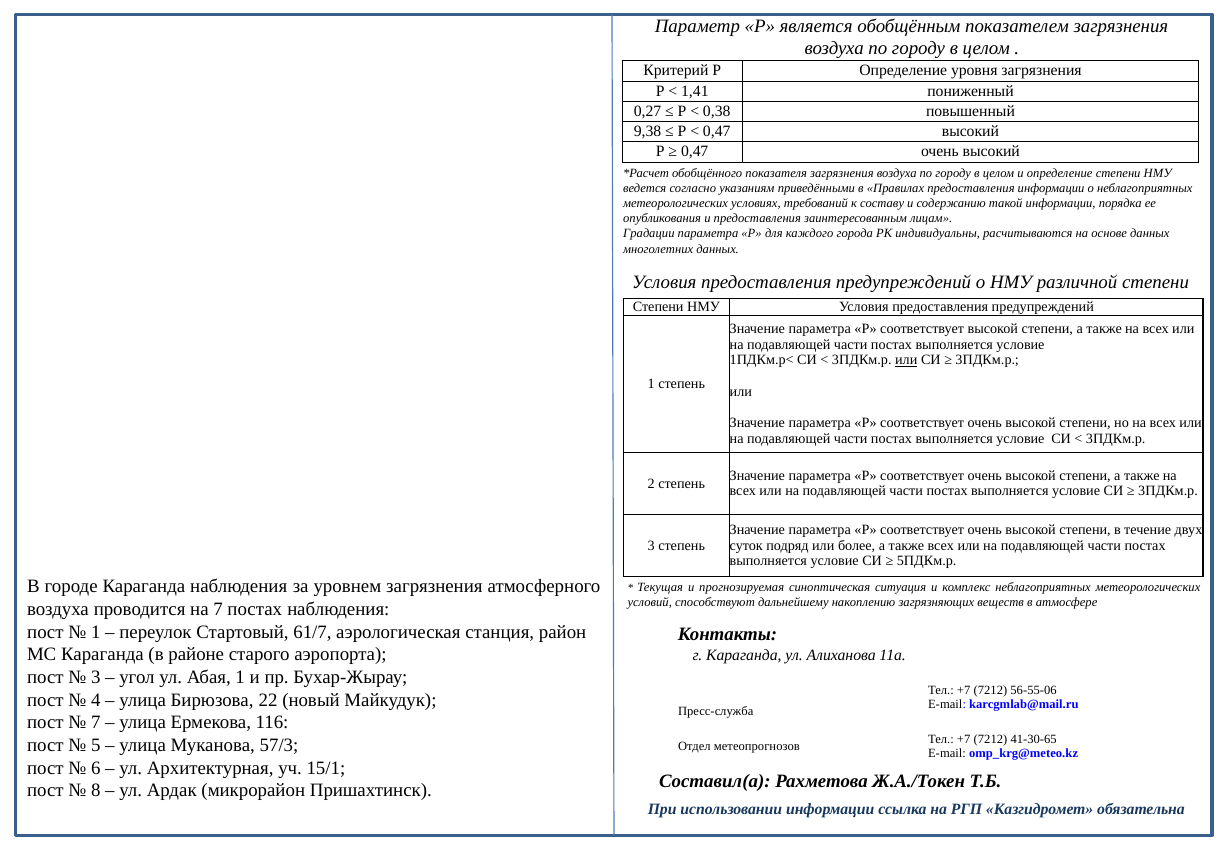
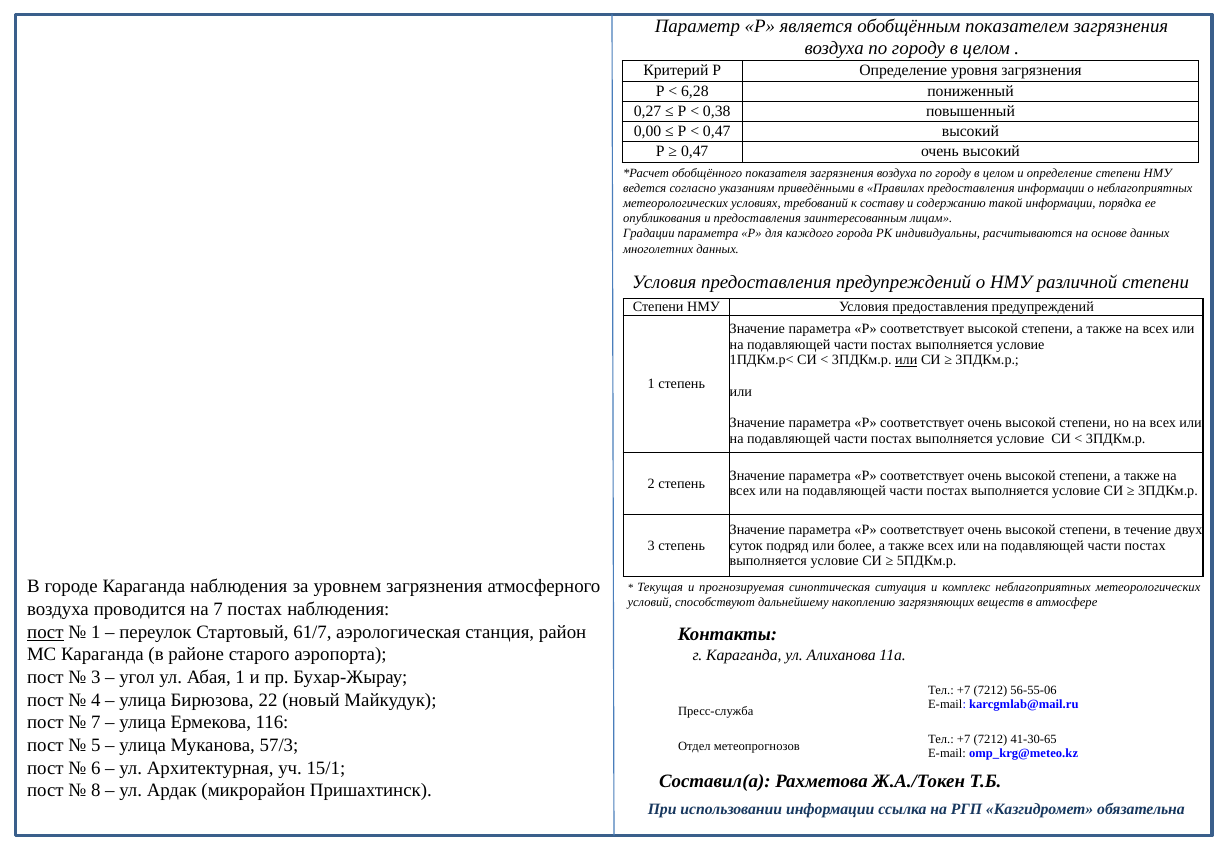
1,41: 1,41 -> 6,28 (695, 91)
9,38: 9,38 -> 0,00 (648, 131)
пост underline: none -> present (45, 632)
